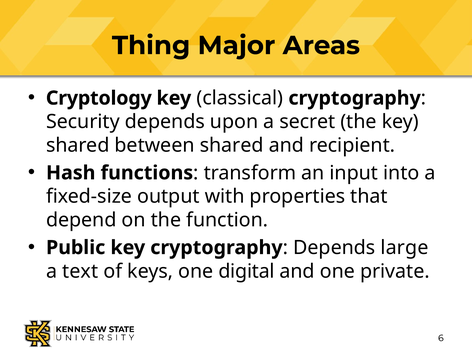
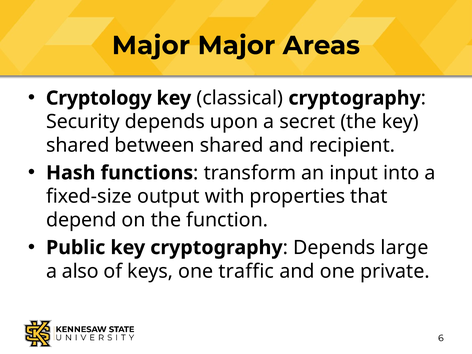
Thing: Thing -> Major (151, 45)
text: text -> also (80, 271)
digital: digital -> traffic (246, 271)
